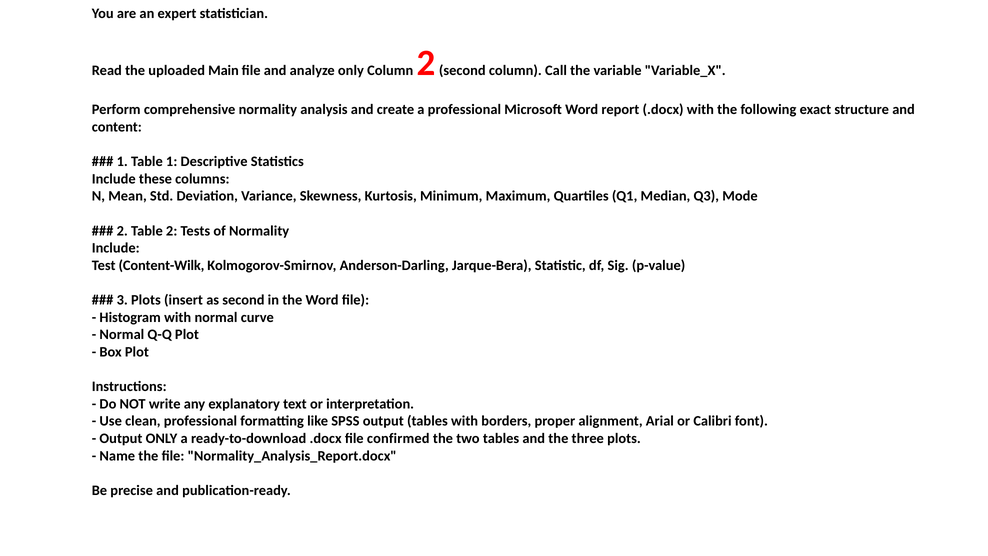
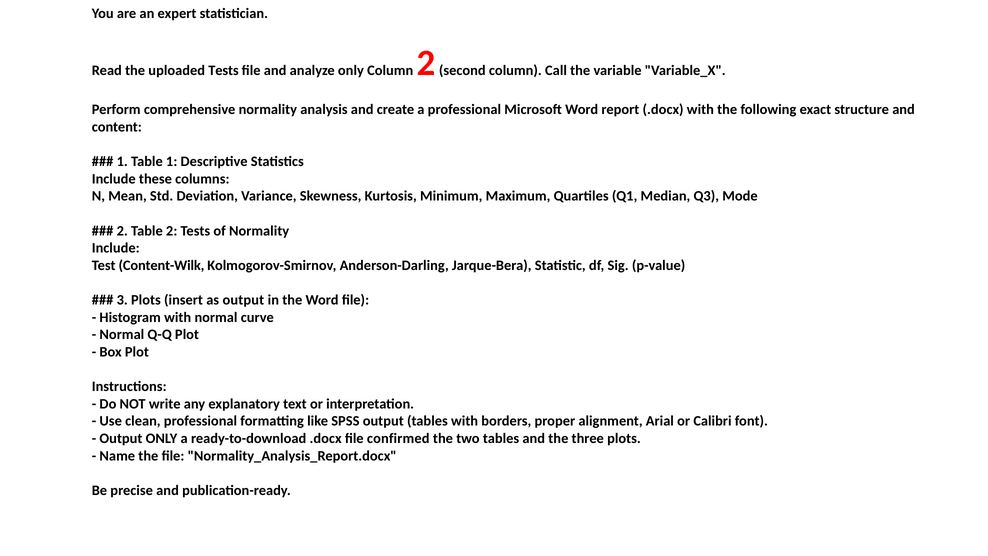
uploaded Main: Main -> Tests (223, 71)
as second: second -> output (243, 300)
